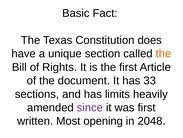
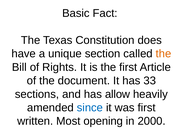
limits: limits -> allow (118, 94)
since colour: purple -> blue (90, 107)
2048: 2048 -> 2000 (152, 120)
